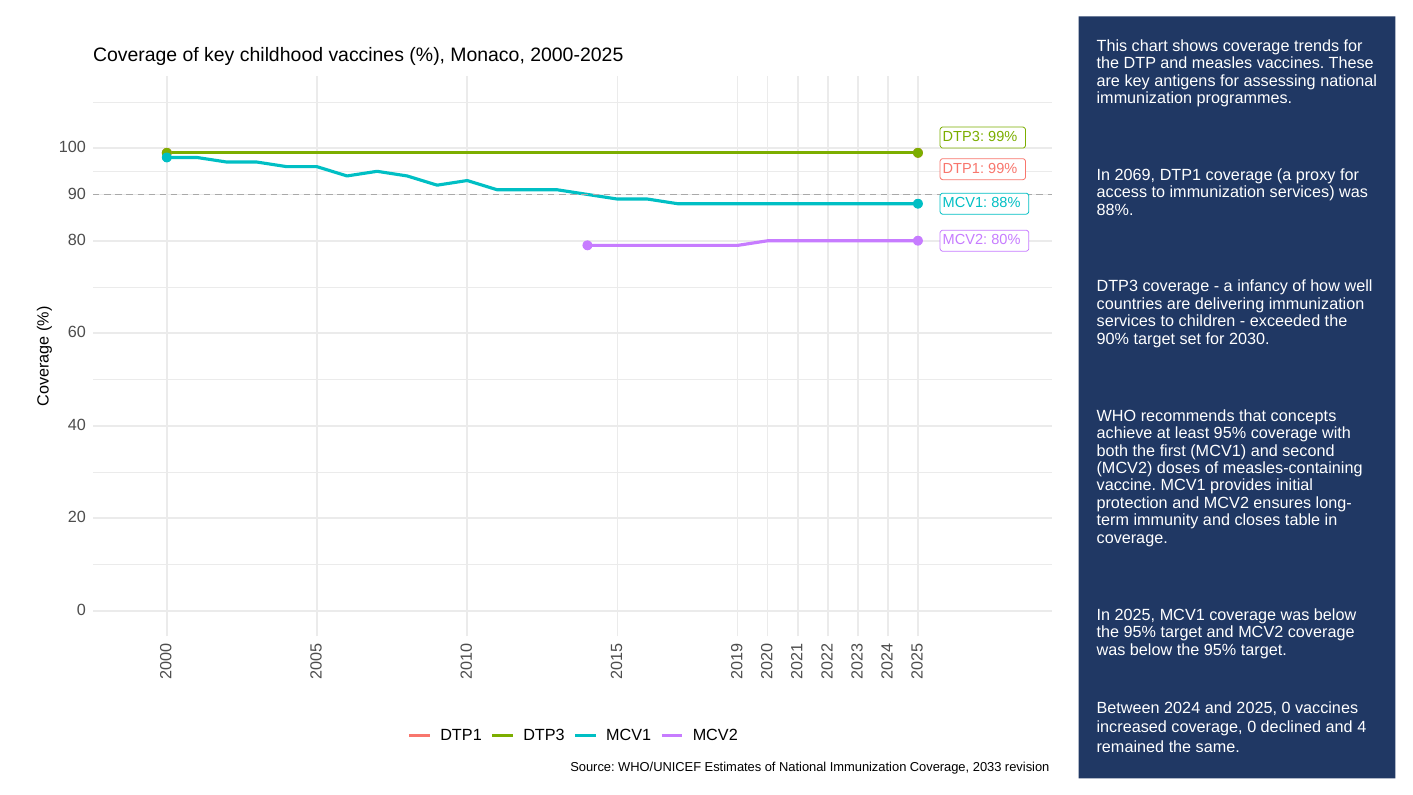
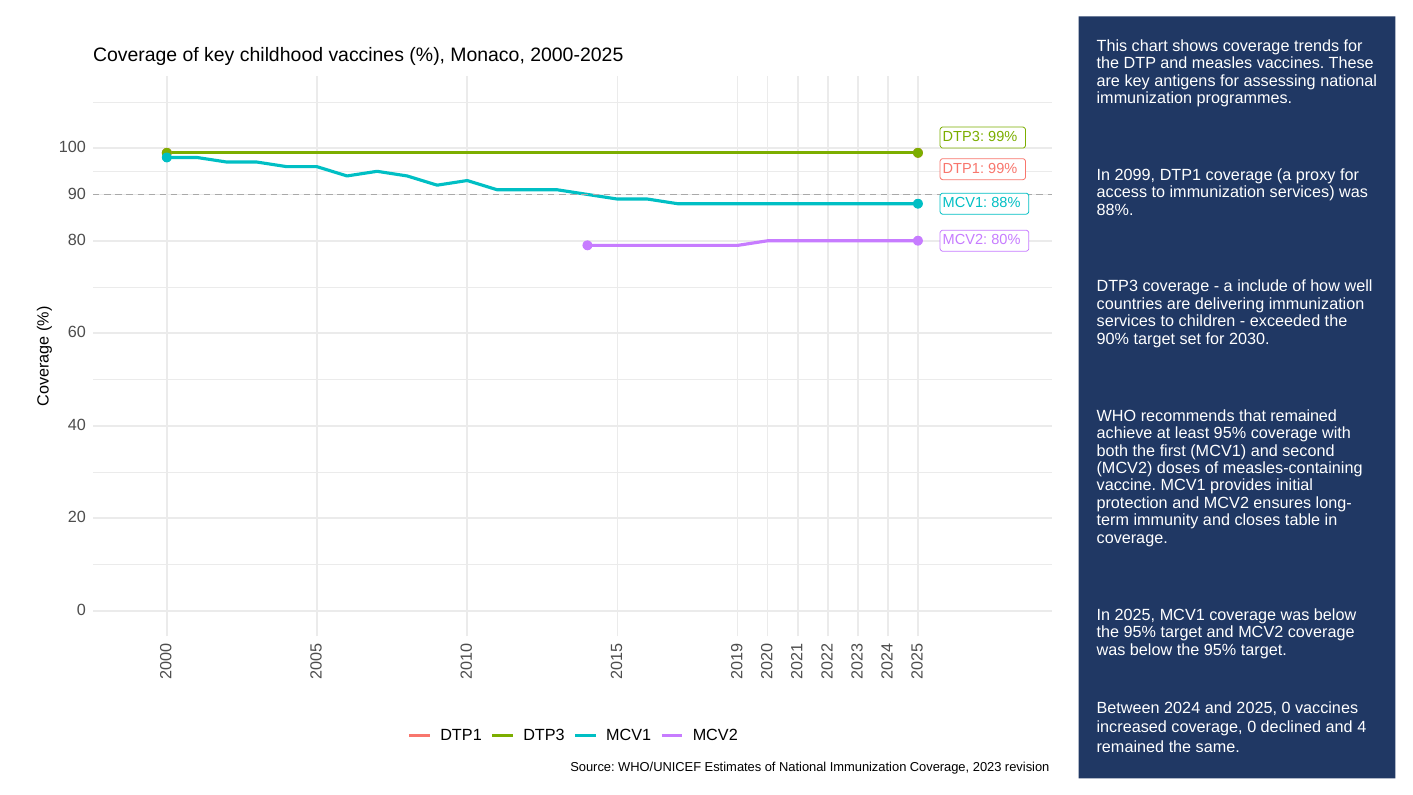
2069: 2069 -> 2099 (1135, 175)
infancy: infancy -> include (1263, 286)
that concepts: concepts -> remained (1304, 416)
2033: 2033 -> 2023 (987, 767)
